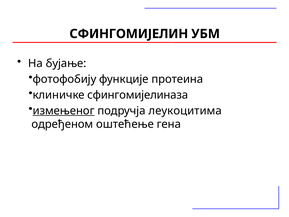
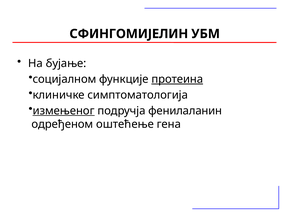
фотофобију: фотофобију -> социјалном (64, 79)
протеина underline: none -> present (177, 79)
сфингомијелиназа: сфингомијелиназа -> симптоматологија (138, 95)
леукоцитима: леукоцитима -> фенилаланин (185, 111)
